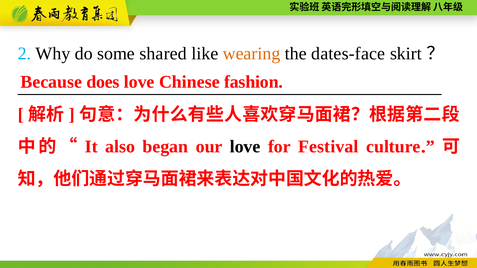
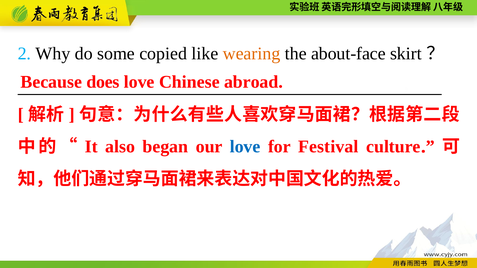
shared: shared -> copied (163, 54)
dates-face: dates-face -> about-face (348, 54)
fashion: fashion -> abroad (253, 82)
love colour: black -> blue (245, 147)
